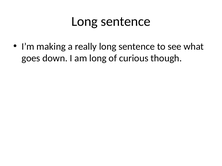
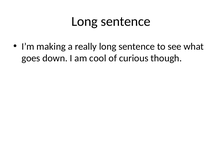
am long: long -> cool (98, 58)
